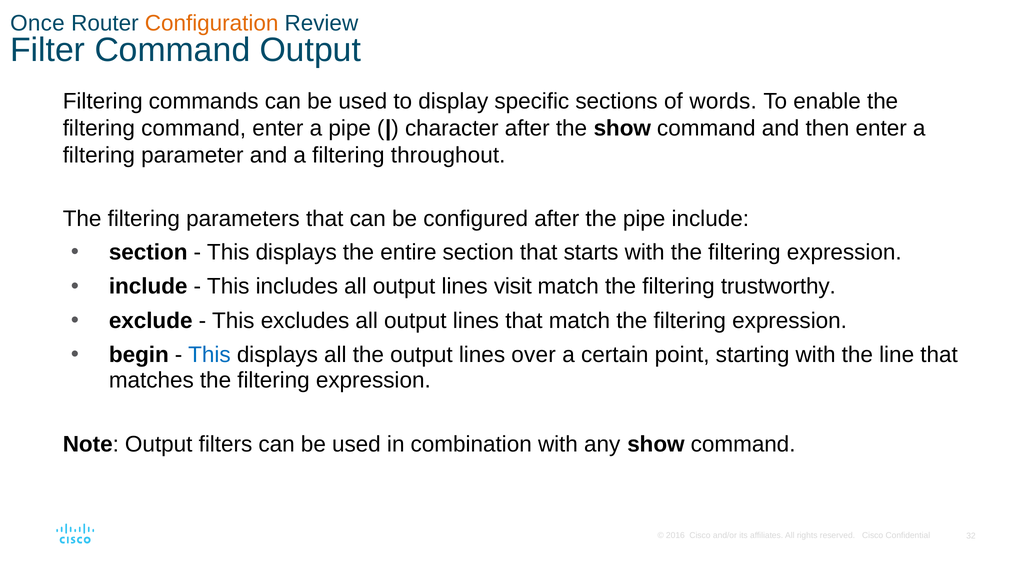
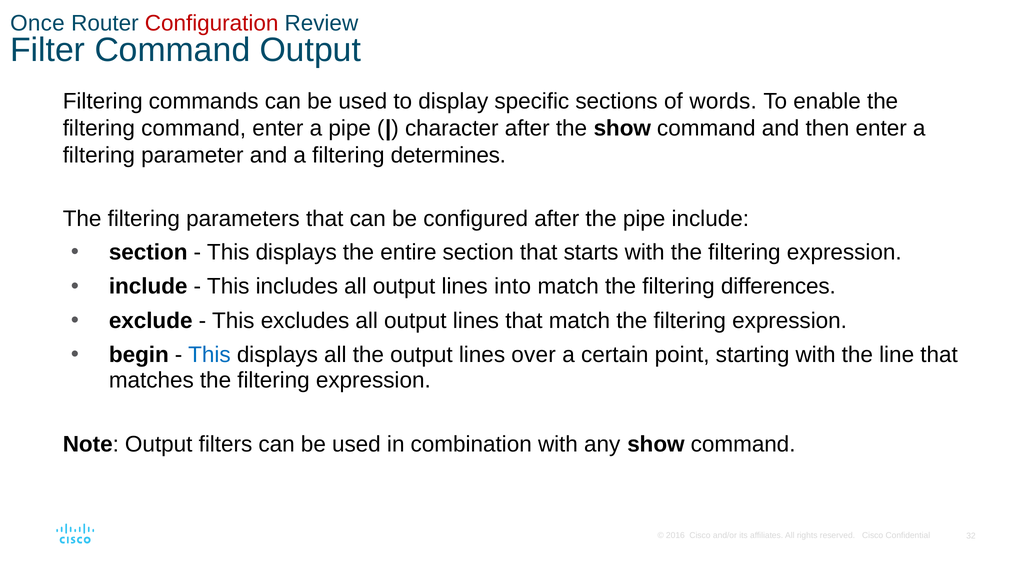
Configuration colour: orange -> red (212, 23)
throughout: throughout -> determines (448, 155)
visit: visit -> into (513, 286)
trustworthy: trustworthy -> differences (778, 286)
